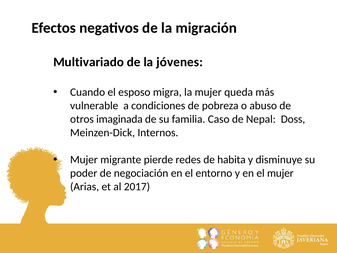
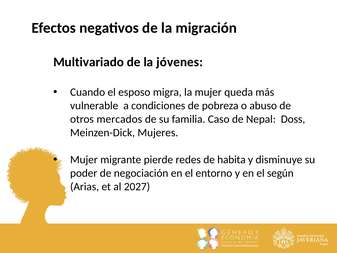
imaginada: imaginada -> mercados (119, 119)
Internos: Internos -> Mujeres (158, 133)
el mujer: mujer -> según (280, 173)
2017: 2017 -> 2027 (137, 186)
